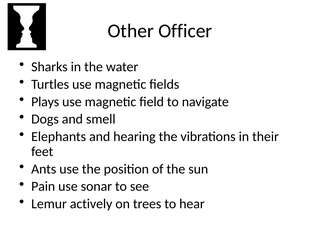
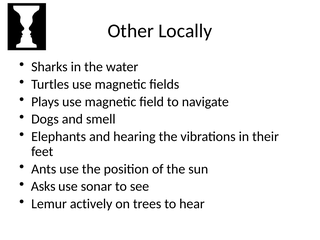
Officer: Officer -> Locally (185, 31)
Pain: Pain -> Asks (43, 186)
